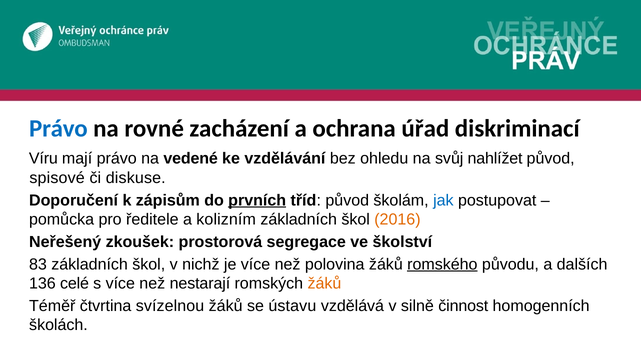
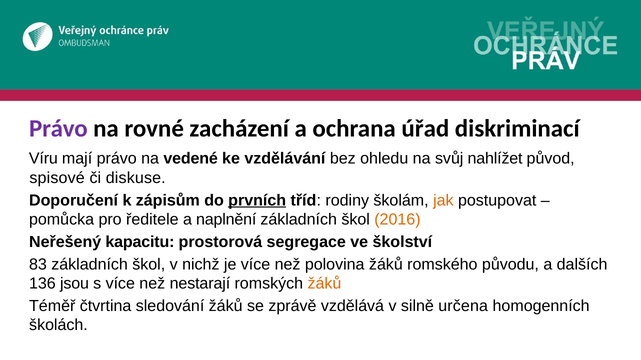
Právo colour: blue -> purple (58, 129)
tříd původ: původ -> rodiny (347, 201)
jak colour: blue -> orange (443, 201)
kolizním: kolizním -> naplnění (226, 220)
zkoušek: zkoušek -> kapacitu (140, 242)
romského underline: present -> none (442, 265)
celé: celé -> jsou (75, 284)
svízelnou: svízelnou -> sledování (170, 306)
ústavu: ústavu -> zprávě (292, 306)
činnost: činnost -> určena (463, 306)
